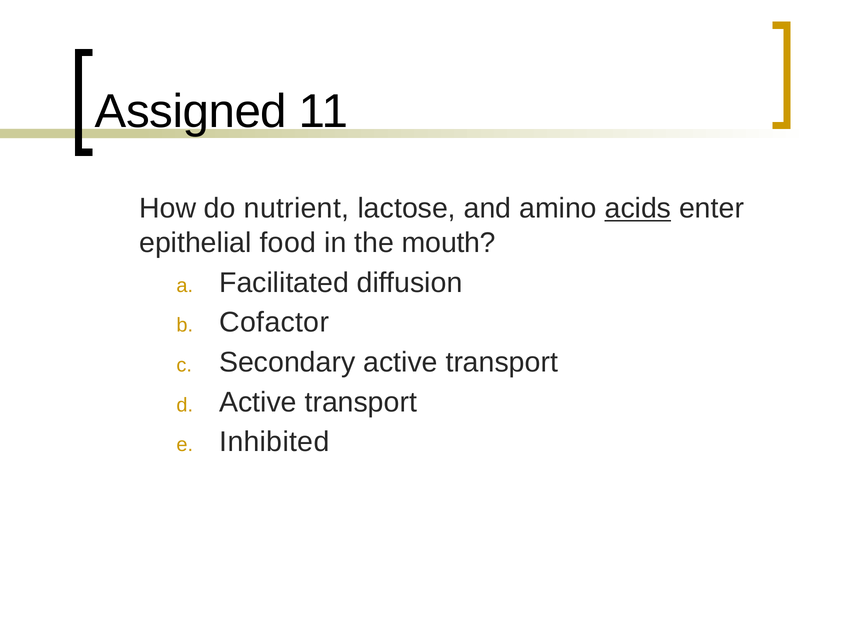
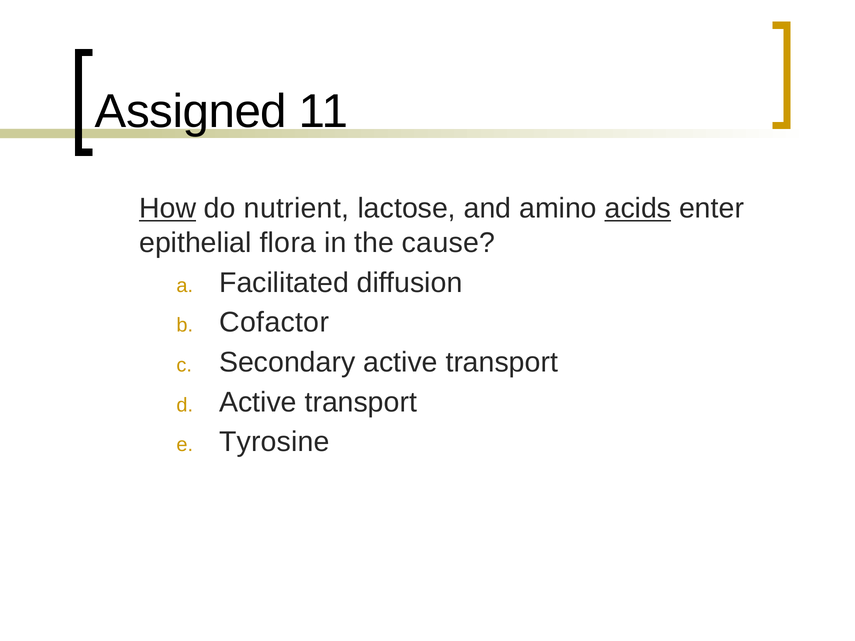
How underline: none -> present (168, 209)
food: food -> flora (288, 243)
mouth: mouth -> cause (449, 243)
Inhibited: Inhibited -> Tyrosine (274, 442)
